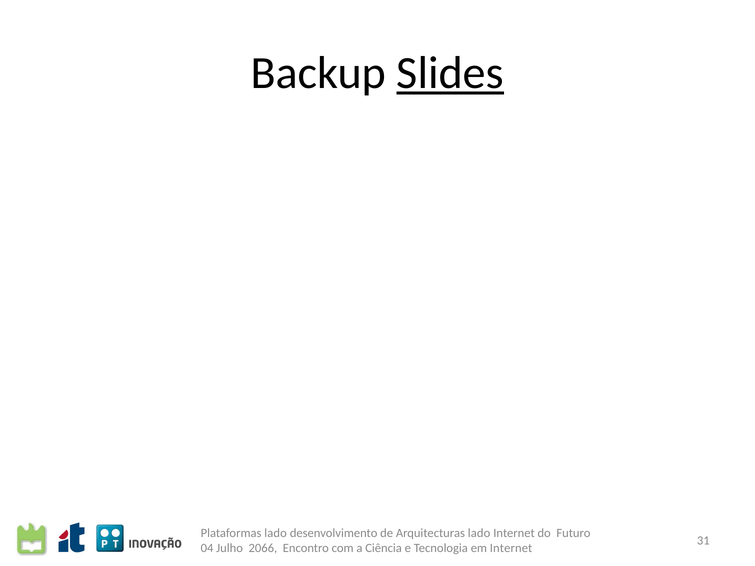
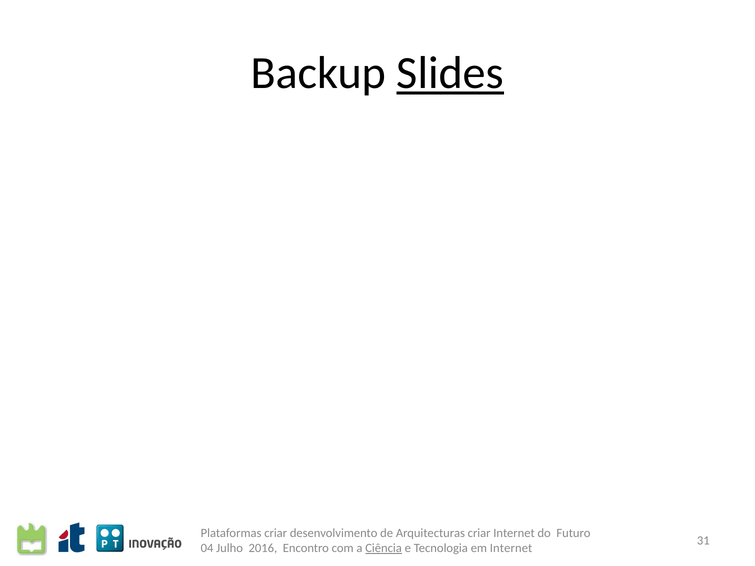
Plataformas lado: lado -> criar (276, 533)
Arquitecturas lado: lado -> criar (479, 533)
2066: 2066 -> 2016 (263, 548)
Ciência underline: none -> present (384, 548)
